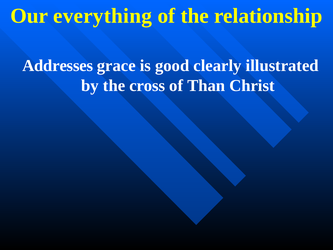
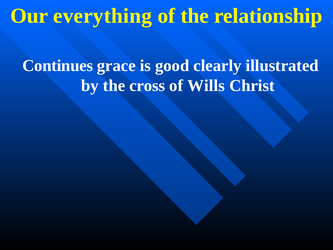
Addresses: Addresses -> Continues (58, 66)
Than: Than -> Wills (206, 86)
